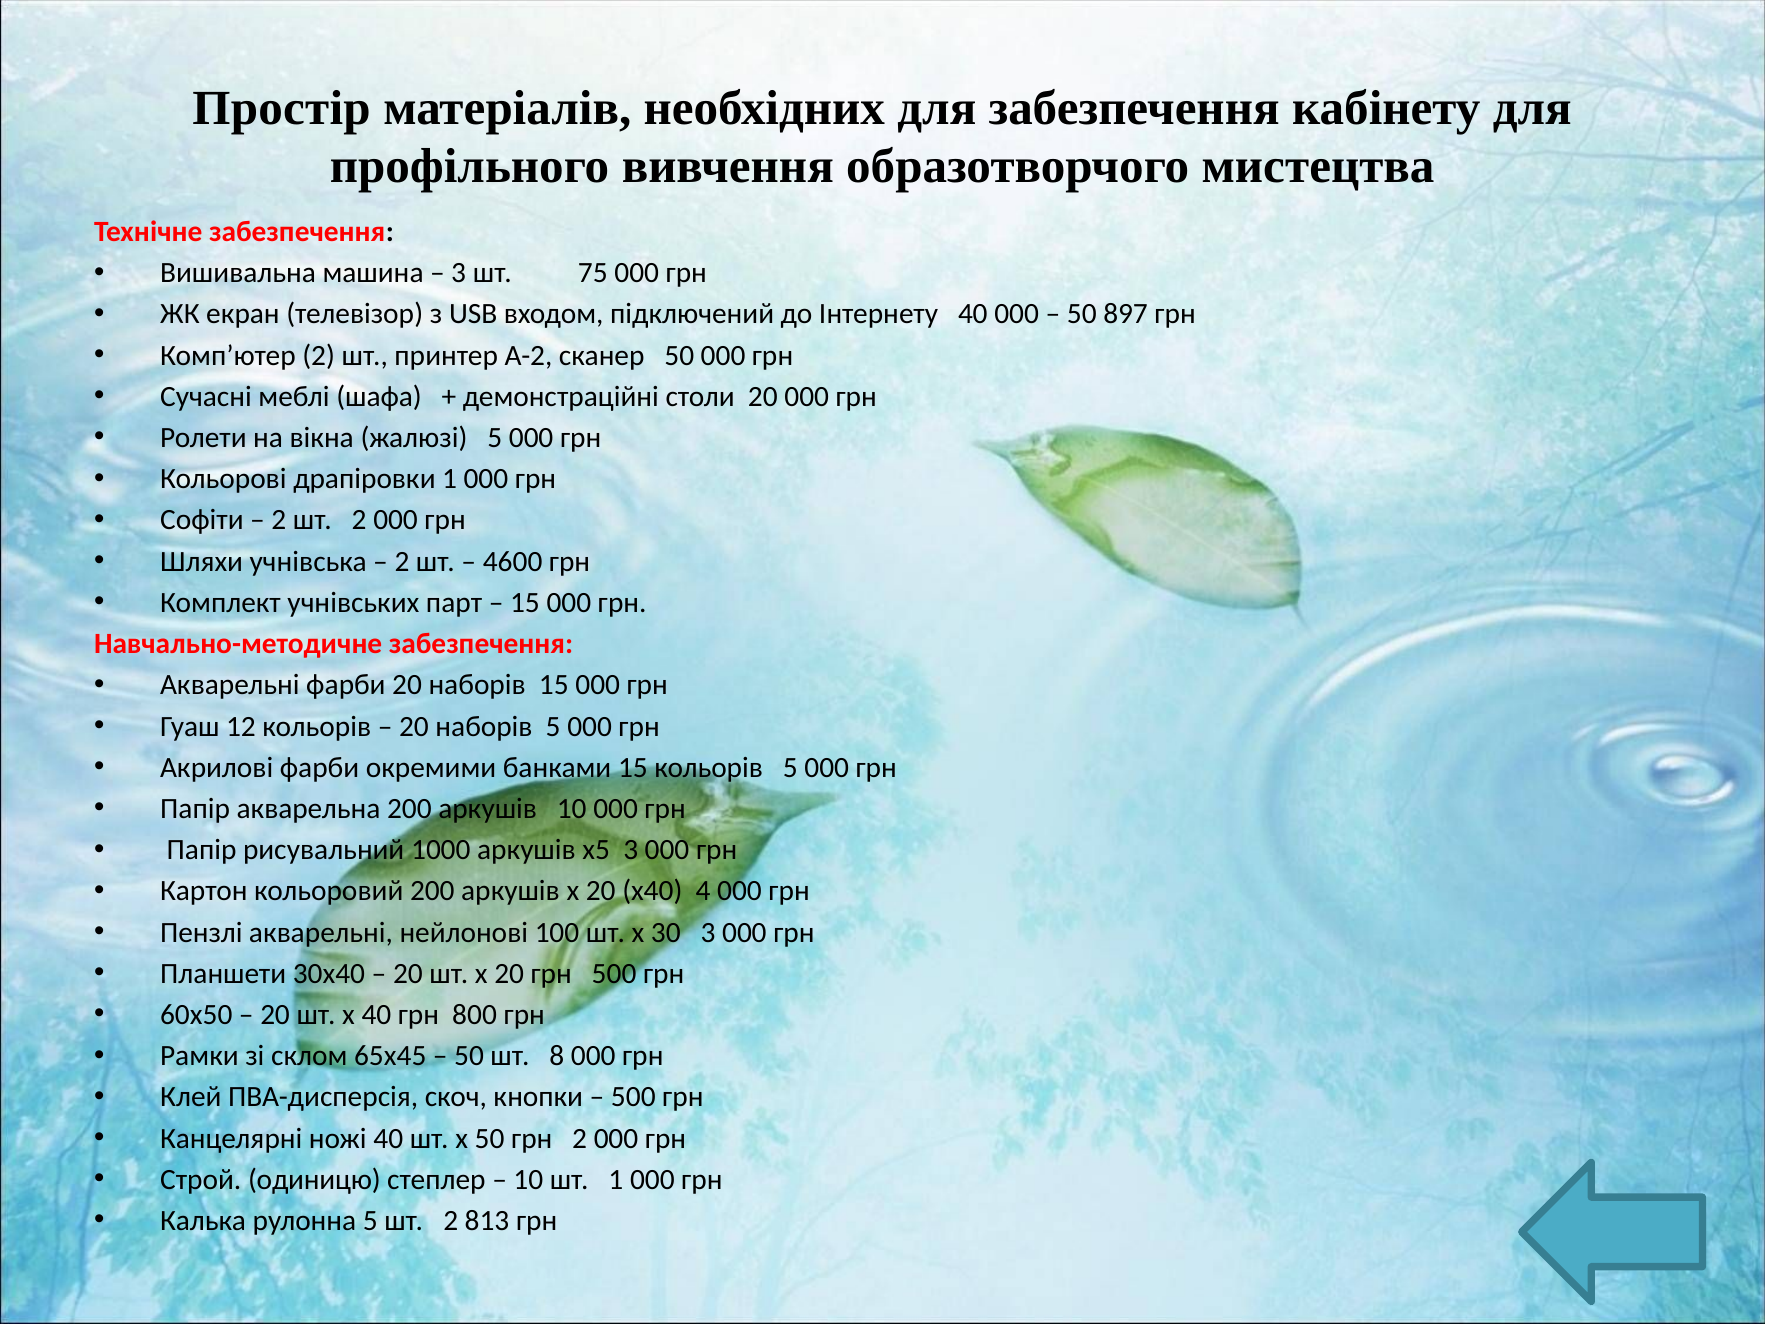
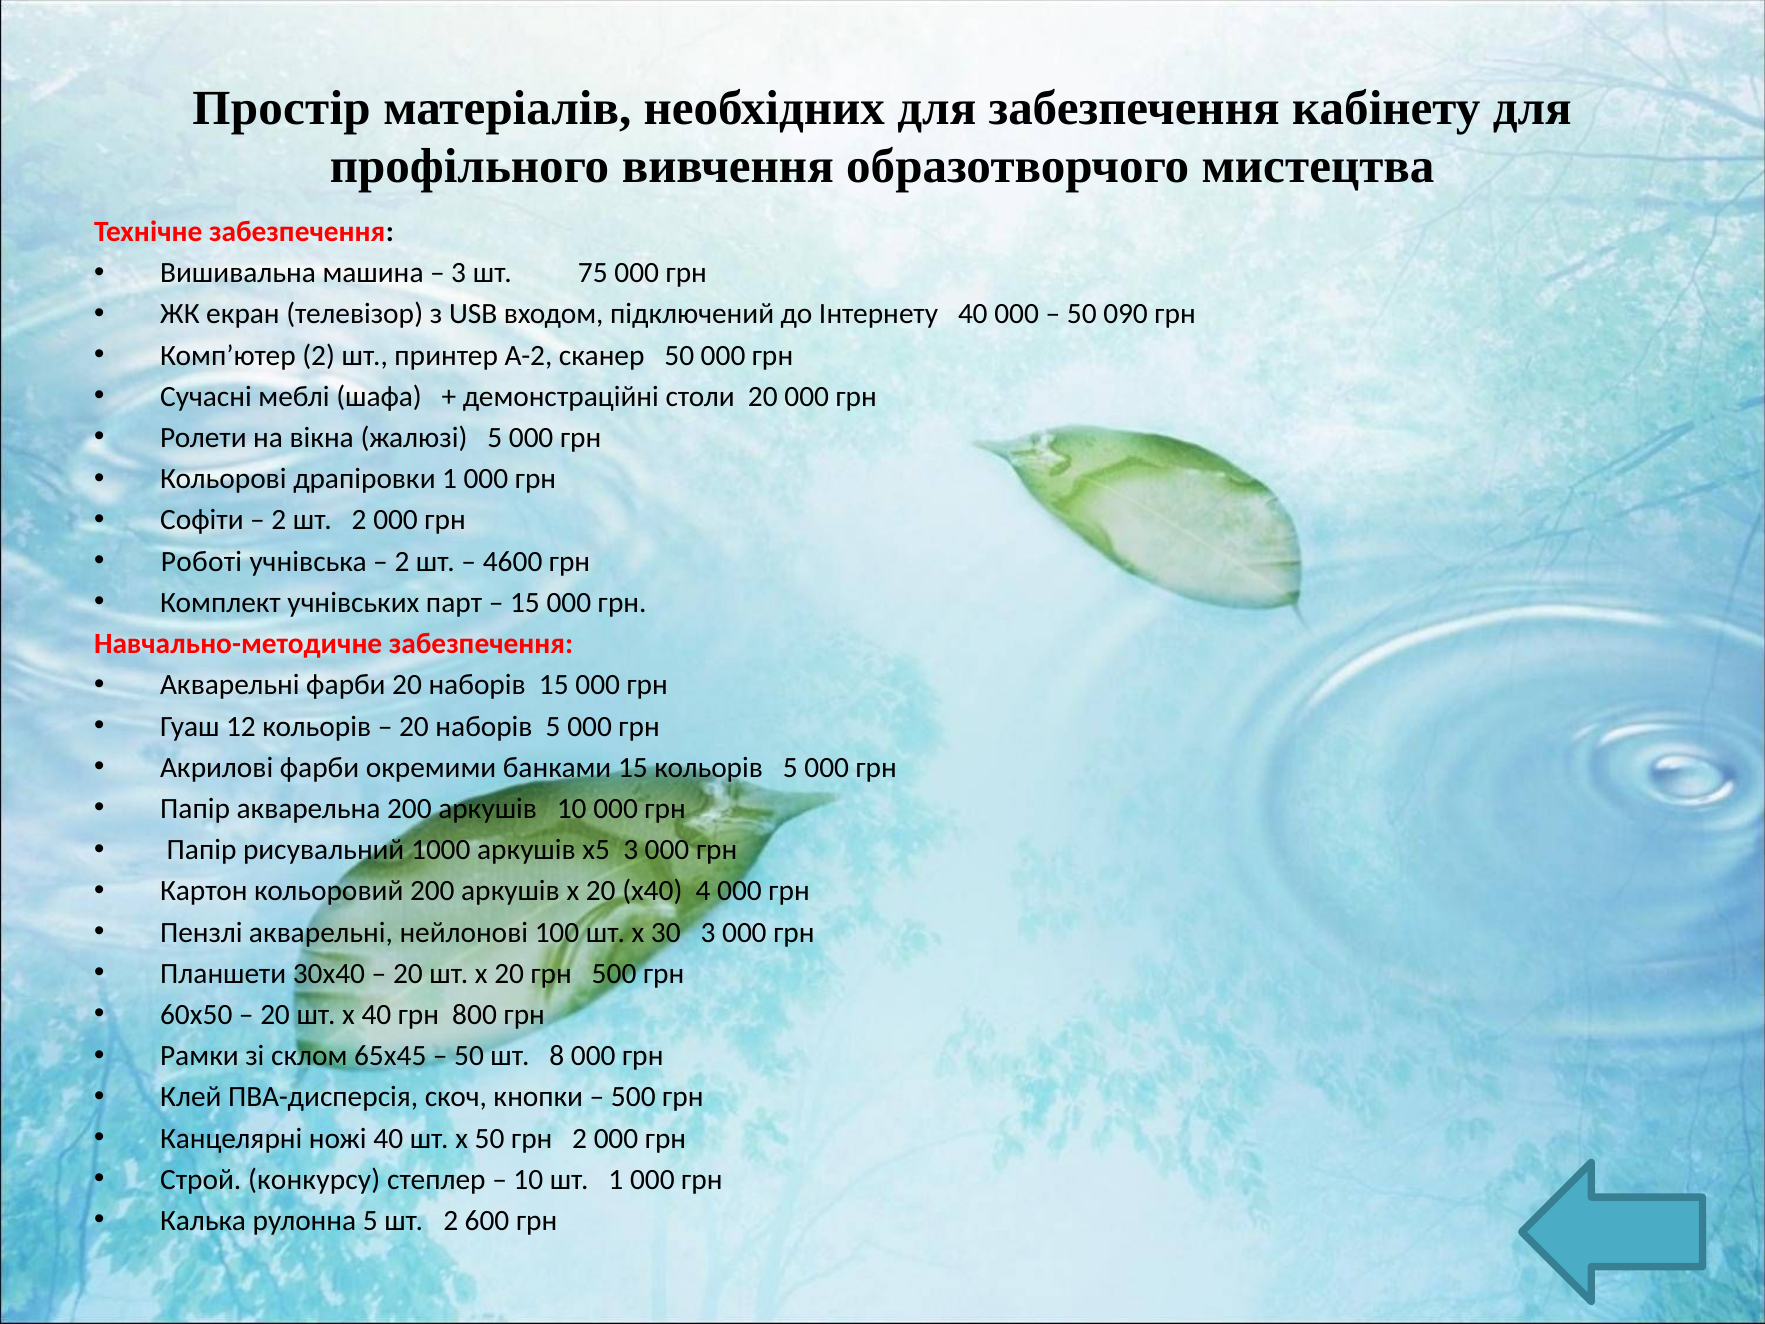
897: 897 -> 090 (1126, 314)
Шляхи: Шляхи -> Роботі (202, 561)
одиницю: одиницю -> конкурсу (314, 1179)
813: 813 -> 600 (487, 1221)
